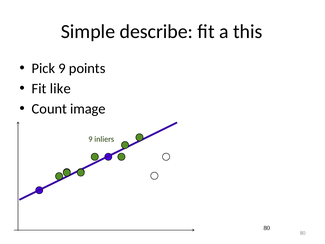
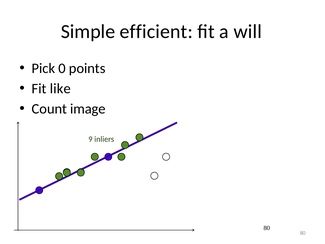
describe: describe -> efficient (156, 31)
this: this -> will (248, 31)
Pick 9: 9 -> 0 (62, 68)
